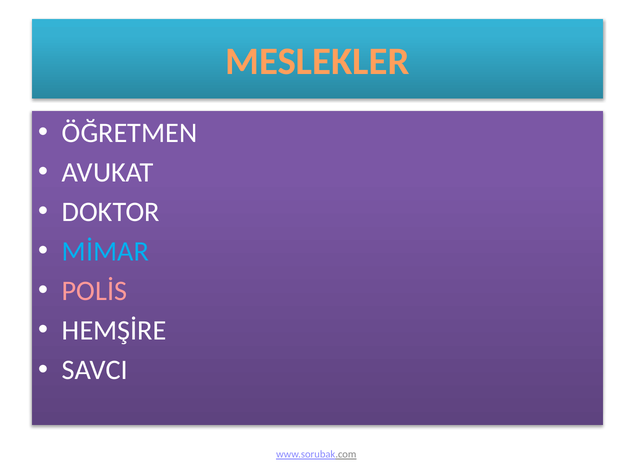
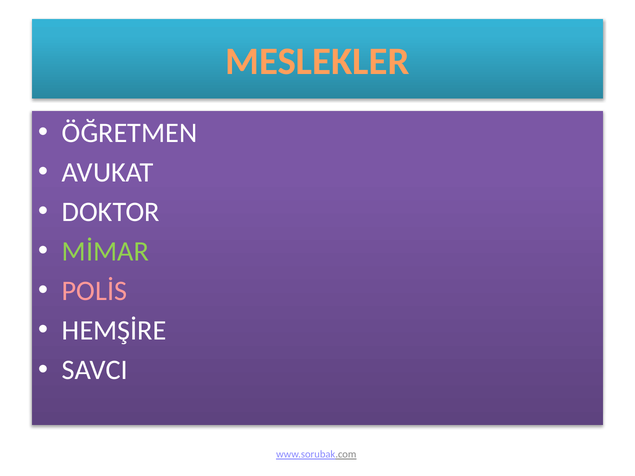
MİMAR colour: light blue -> light green (105, 252)
